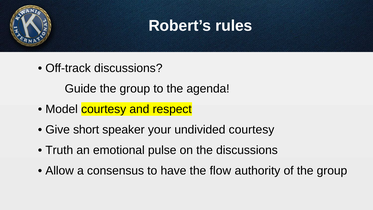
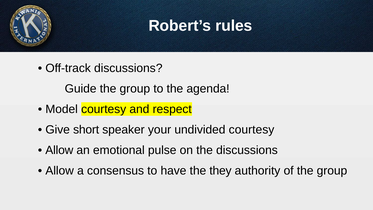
Truth: Truth -> Allow (59, 150)
flow: flow -> they (221, 170)
